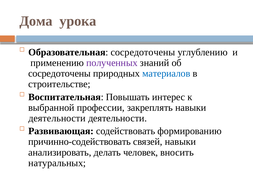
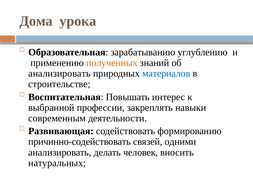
Образовательная сосредоточены: сосредоточены -> зарабатыванию (143, 52)
полученных colour: purple -> orange (112, 63)
сосредоточены: сосредоточены -> анализировать (59, 73)
деятельности: деятельности -> современным (57, 118)
связей навыки: навыки -> одними (180, 142)
